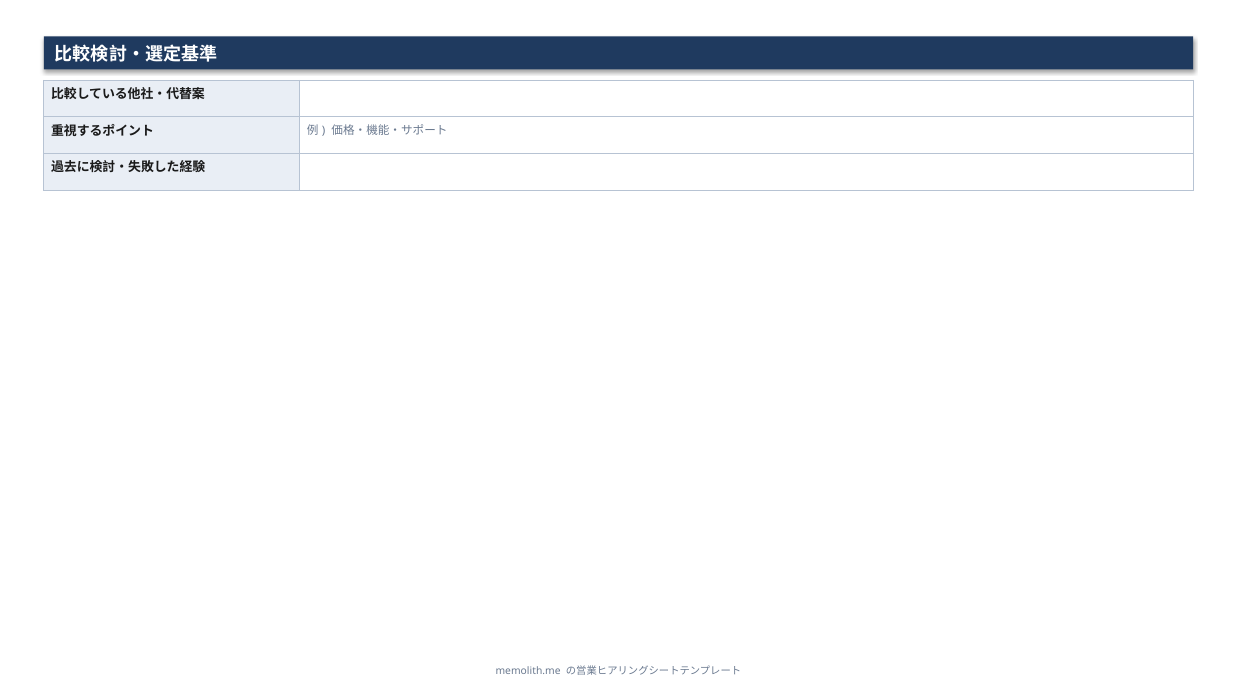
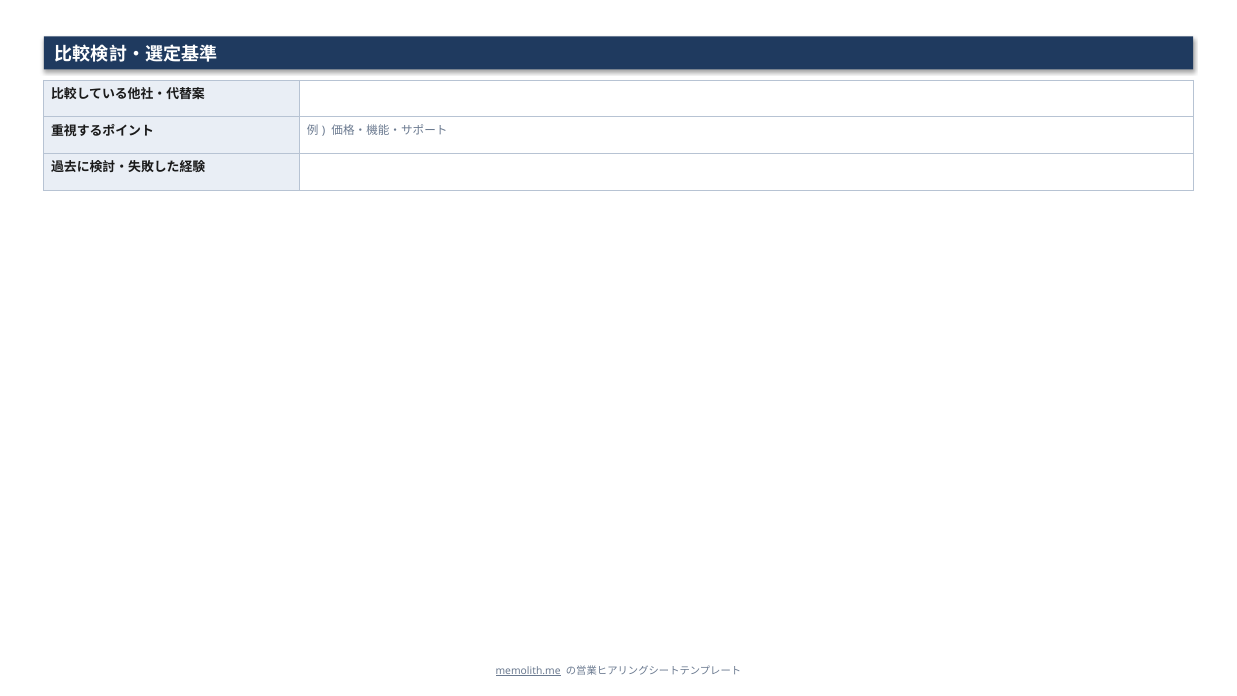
memolith.me underline: none -> present (528, 671)
